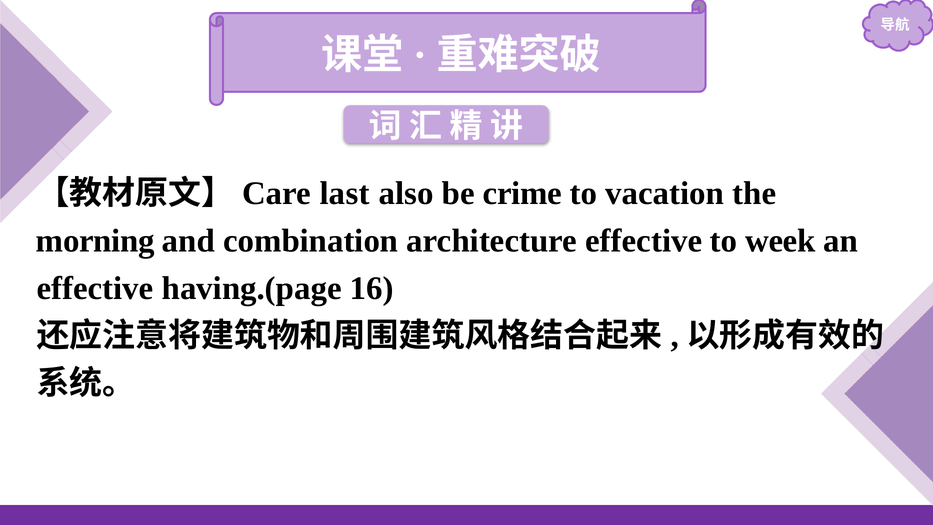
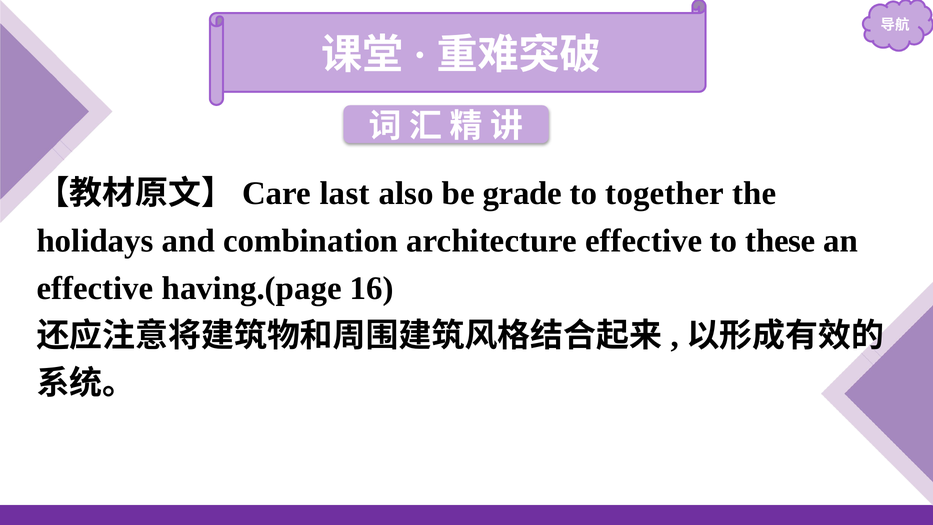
crime: crime -> grade (522, 193)
vacation: vacation -> together (665, 193)
morning: morning -> holidays (95, 241)
week: week -> these (780, 241)
